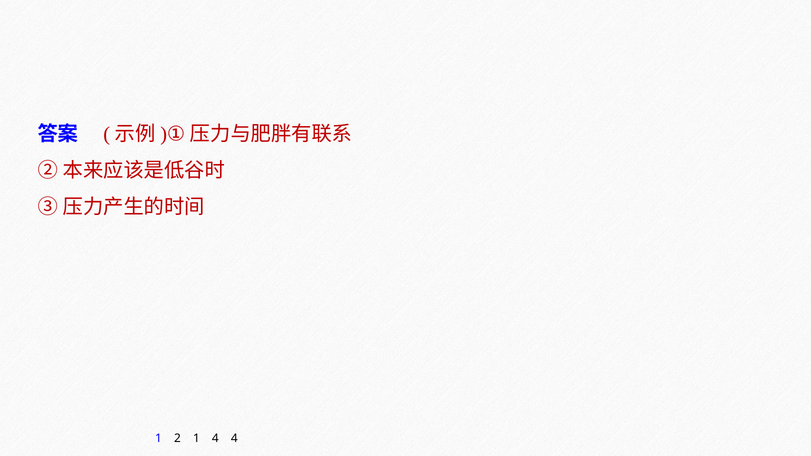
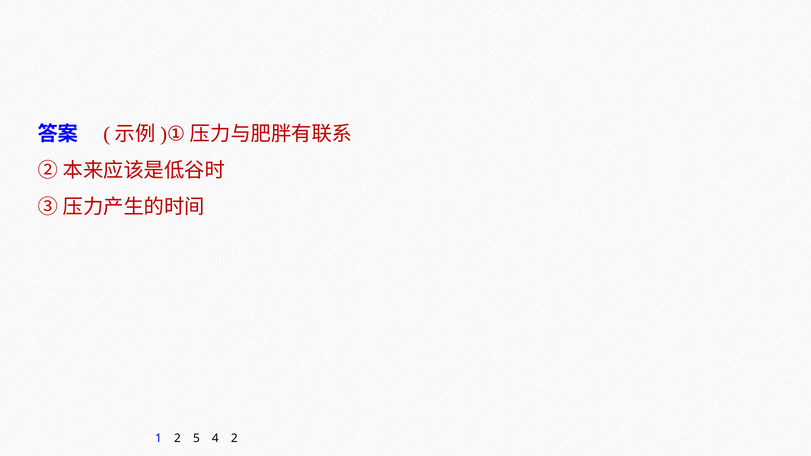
2 1: 1 -> 5 (196, 439)
4 4: 4 -> 2 (234, 439)
